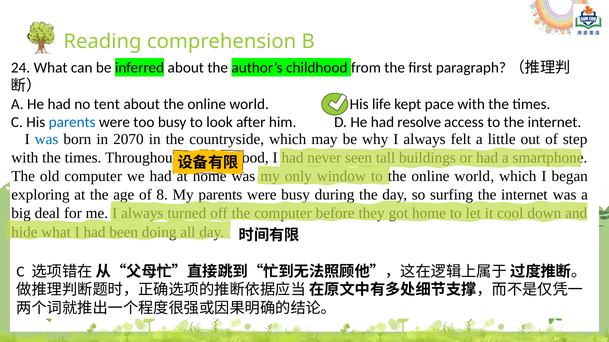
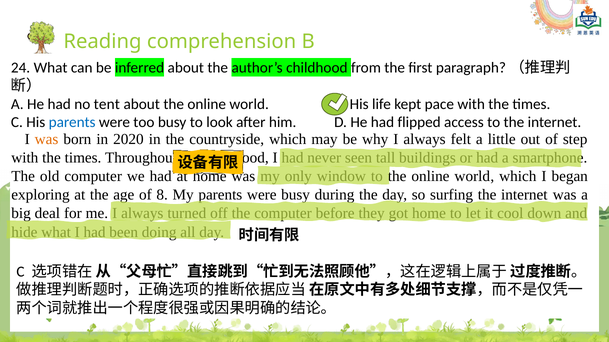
resolve: resolve -> flipped (419, 123)
was colour: blue -> orange (47, 139)
2070: 2070 -> 2020 (128, 139)
